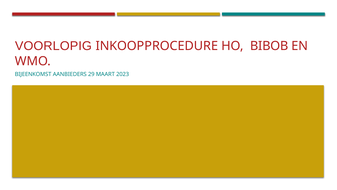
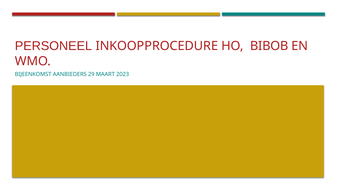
VOORLOPIG: VOORLOPIG -> PERSONEEL (53, 46)
